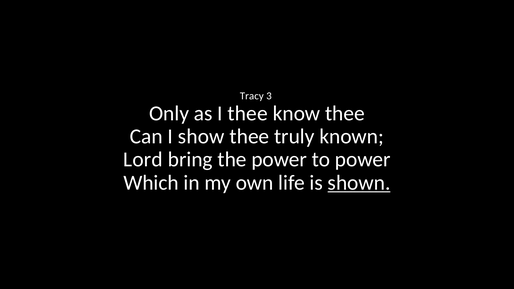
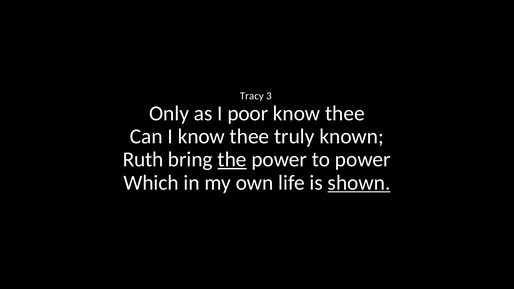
I thee: thee -> poor (248, 113)
I show: show -> know (201, 136)
Lord: Lord -> Ruth (143, 160)
the underline: none -> present (232, 160)
